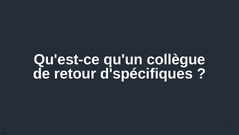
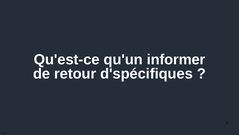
collègue: collègue -> informer (176, 59)
